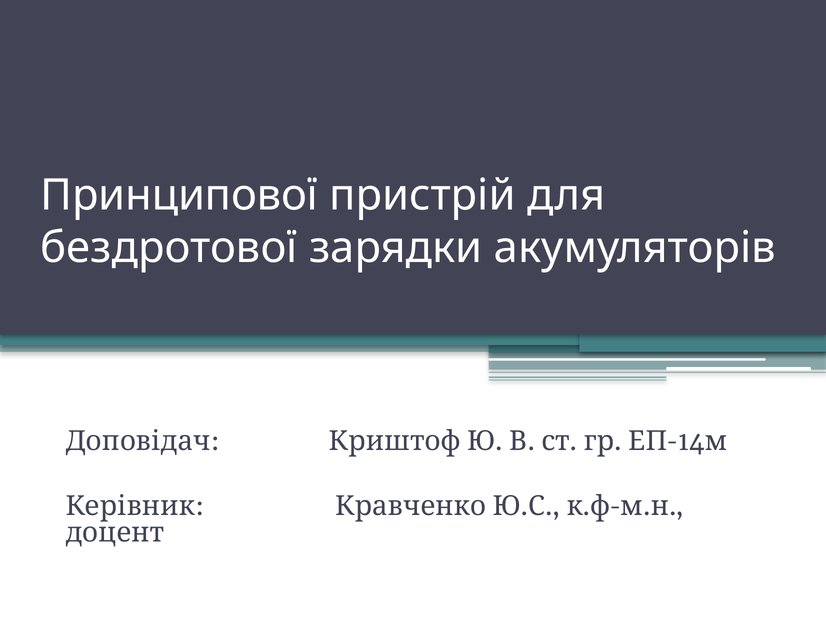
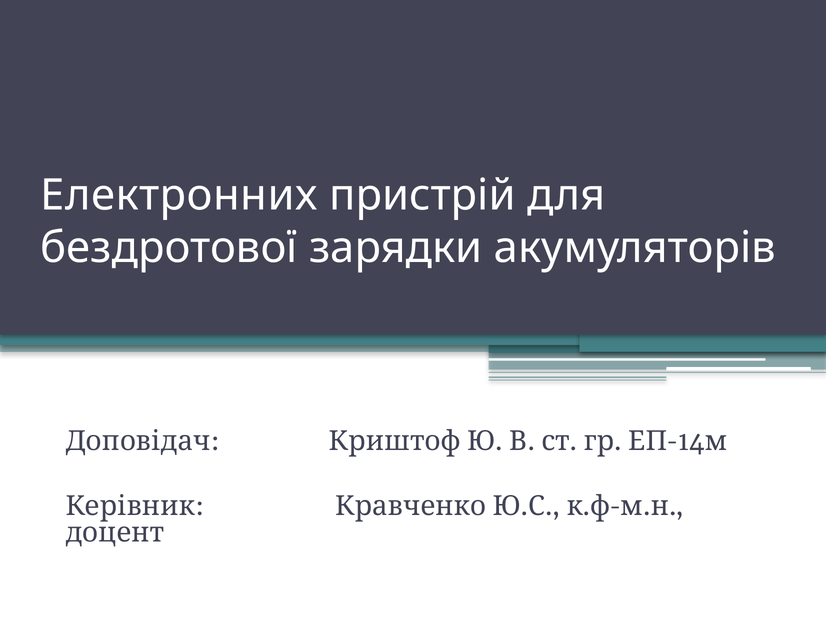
Принципової: Принципової -> Електронних (179, 195)
